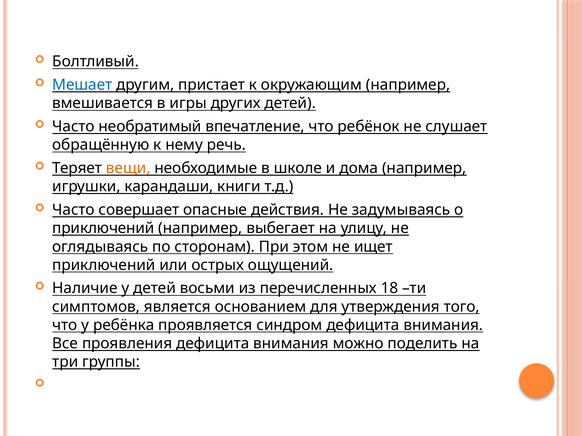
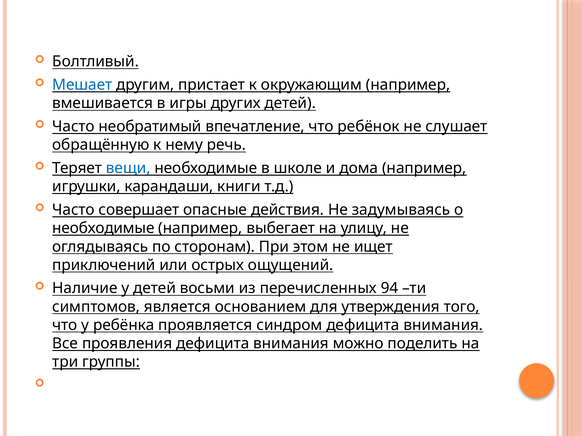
вещи colour: orange -> blue (128, 168)
приключений: приключений -> необходимые (103, 228)
18: 18 -> 94 (390, 289)
